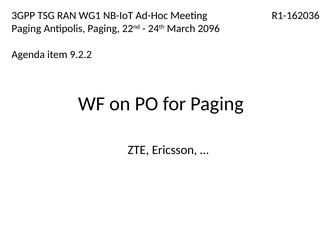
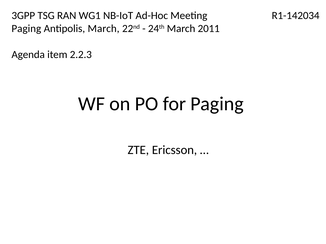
R1-162036: R1-162036 -> R1-142034 (296, 16)
Antipolis Paging: Paging -> March (104, 29)
2096: 2096 -> 2011 (209, 29)
9.2.2: 9.2.2 -> 2.2.3 (81, 55)
